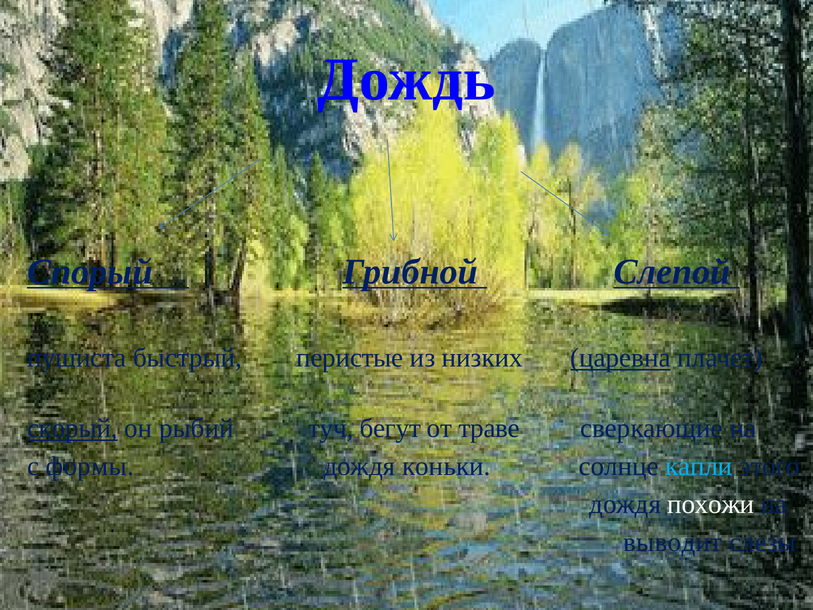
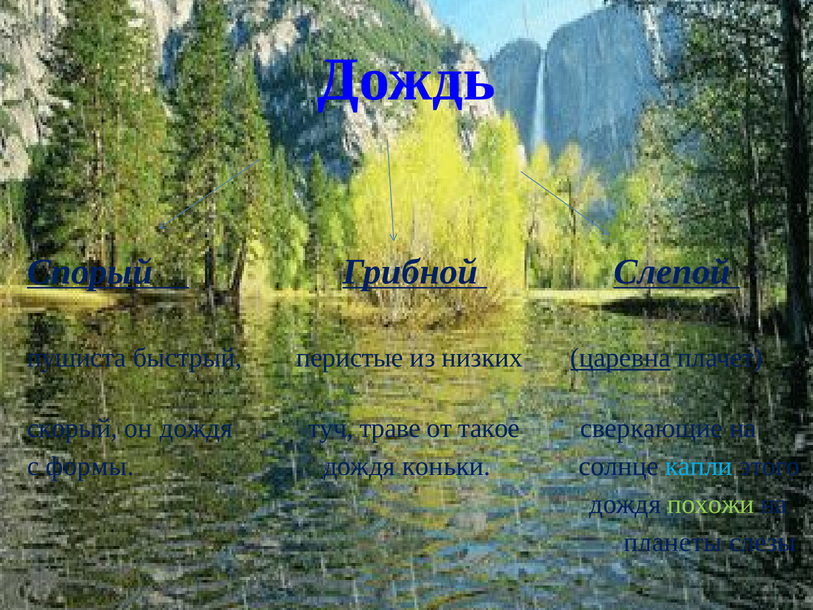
скорый underline: present -> none (72, 428)
он рыбий: рыбий -> дождя (196, 428)
бегут: бегут -> траве (390, 428)
траве: траве -> такое (489, 428)
похожи colour: white -> light green (711, 504)
выводит: выводит -> планеты (673, 542)
